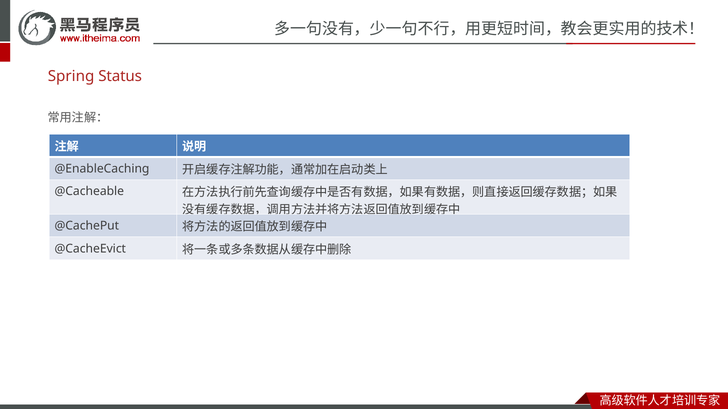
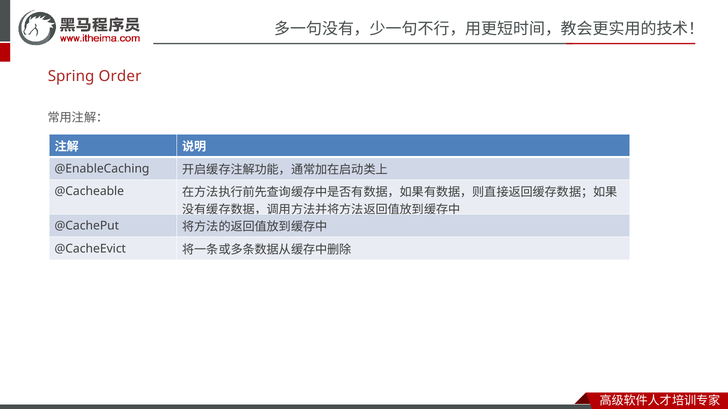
Status: Status -> Order (120, 76)
